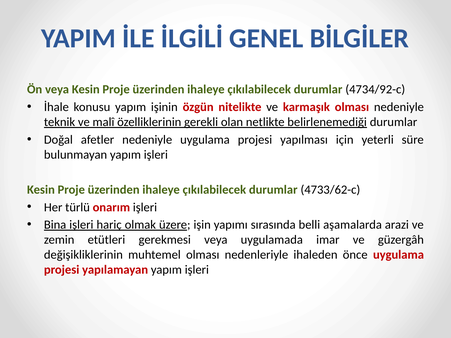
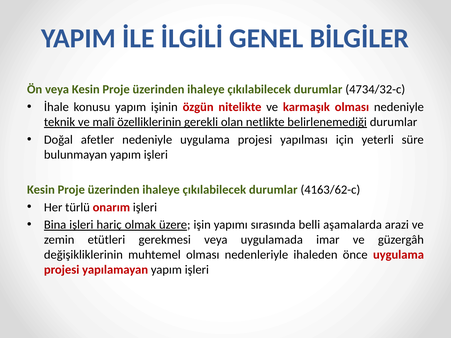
4734/92-c: 4734/92-c -> 4734/32-c (375, 90)
4733/62-c: 4733/62-c -> 4163/62-c (330, 190)
